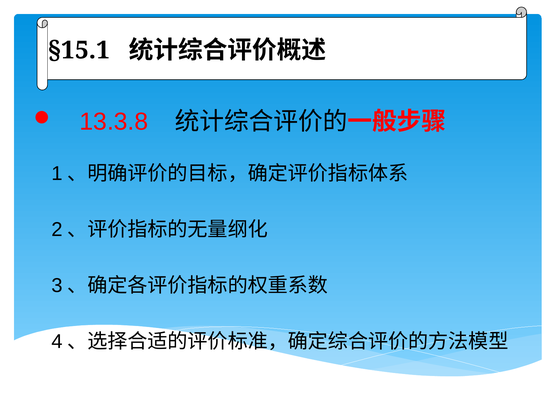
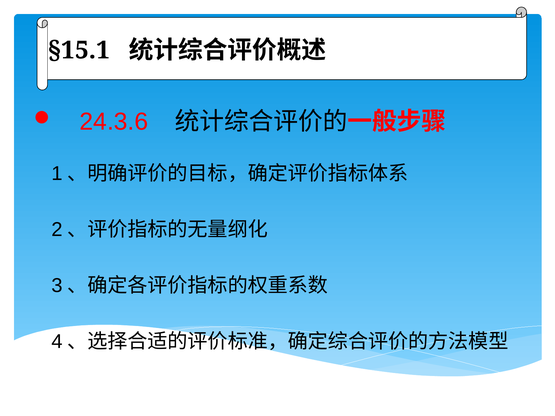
13.3.8: 13.3.8 -> 24.3.6 (114, 122)
